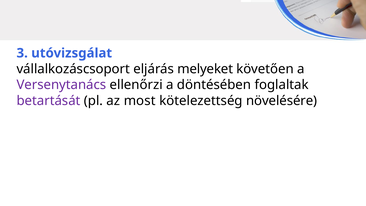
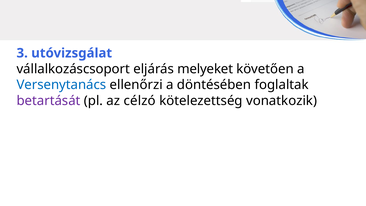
Versenytanács colour: purple -> blue (61, 85)
most: most -> célzó (140, 101)
növelésére: növelésére -> vonatkozik (282, 101)
